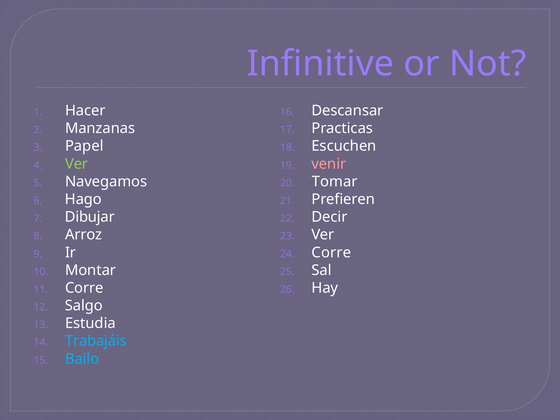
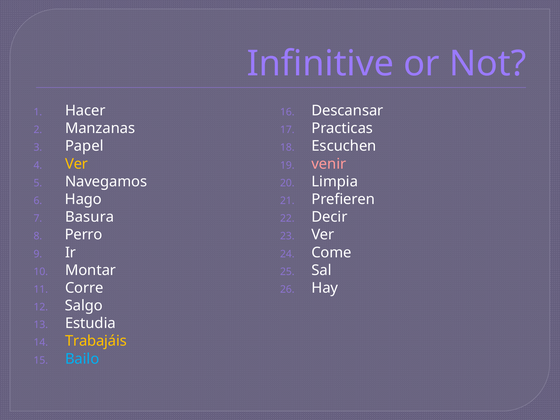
Ver colour: light green -> yellow (77, 164)
Tomar: Tomar -> Limpia (335, 182)
Dibujar: Dibujar -> Basura (90, 217)
Arroz: Arroz -> Perro (84, 235)
Corre: Corre -> Come (331, 252)
Trabajáis colour: light blue -> yellow (96, 341)
